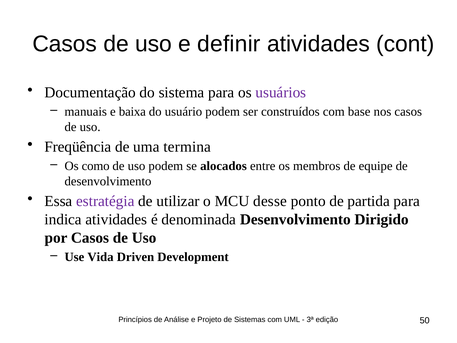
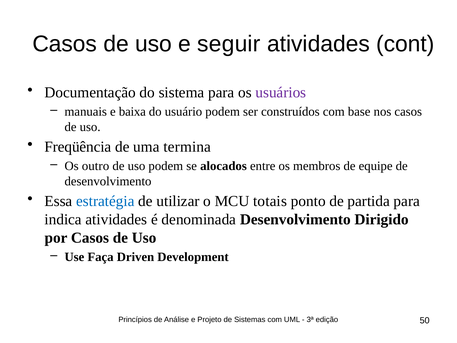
definir: definir -> seguir (229, 44)
como: como -> outro (96, 166)
estratégia colour: purple -> blue (105, 201)
desse: desse -> totais (270, 201)
Vida: Vida -> Faça (101, 257)
